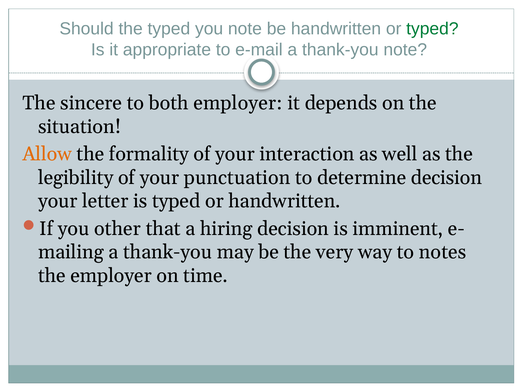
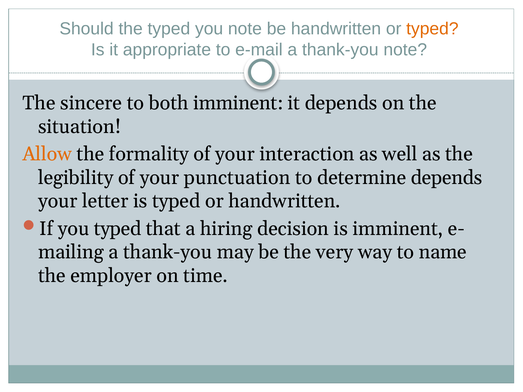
typed colour: green -> orange (432, 29)
both employer: employer -> imminent (238, 103)
determine decision: decision -> depends (446, 178)
you other: other -> typed (118, 229)
notes: notes -> name (443, 252)
